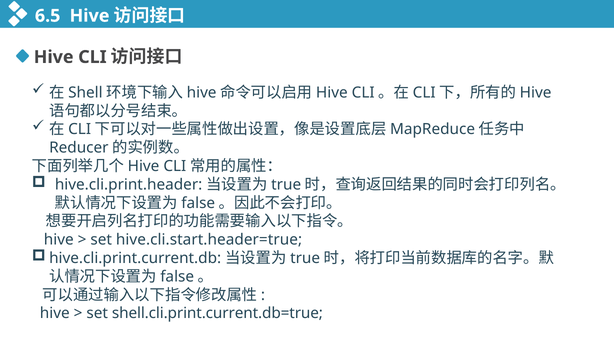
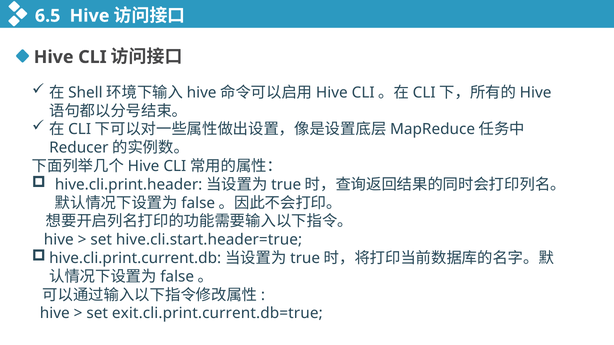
shell.cli.print.current.db=true: shell.cli.print.current.db=true -> exit.cli.print.current.db=true (217, 314)
